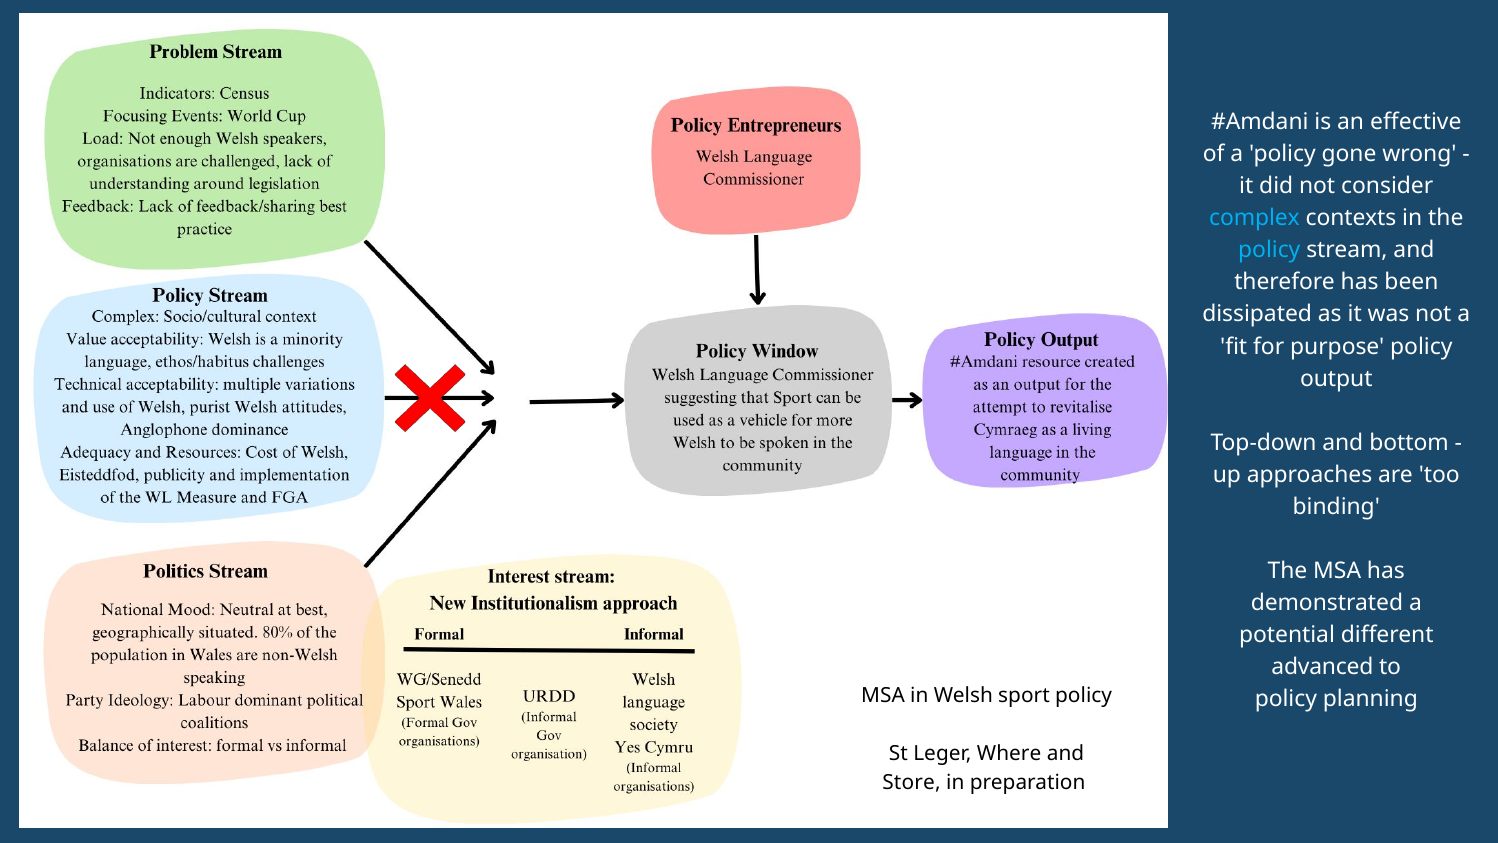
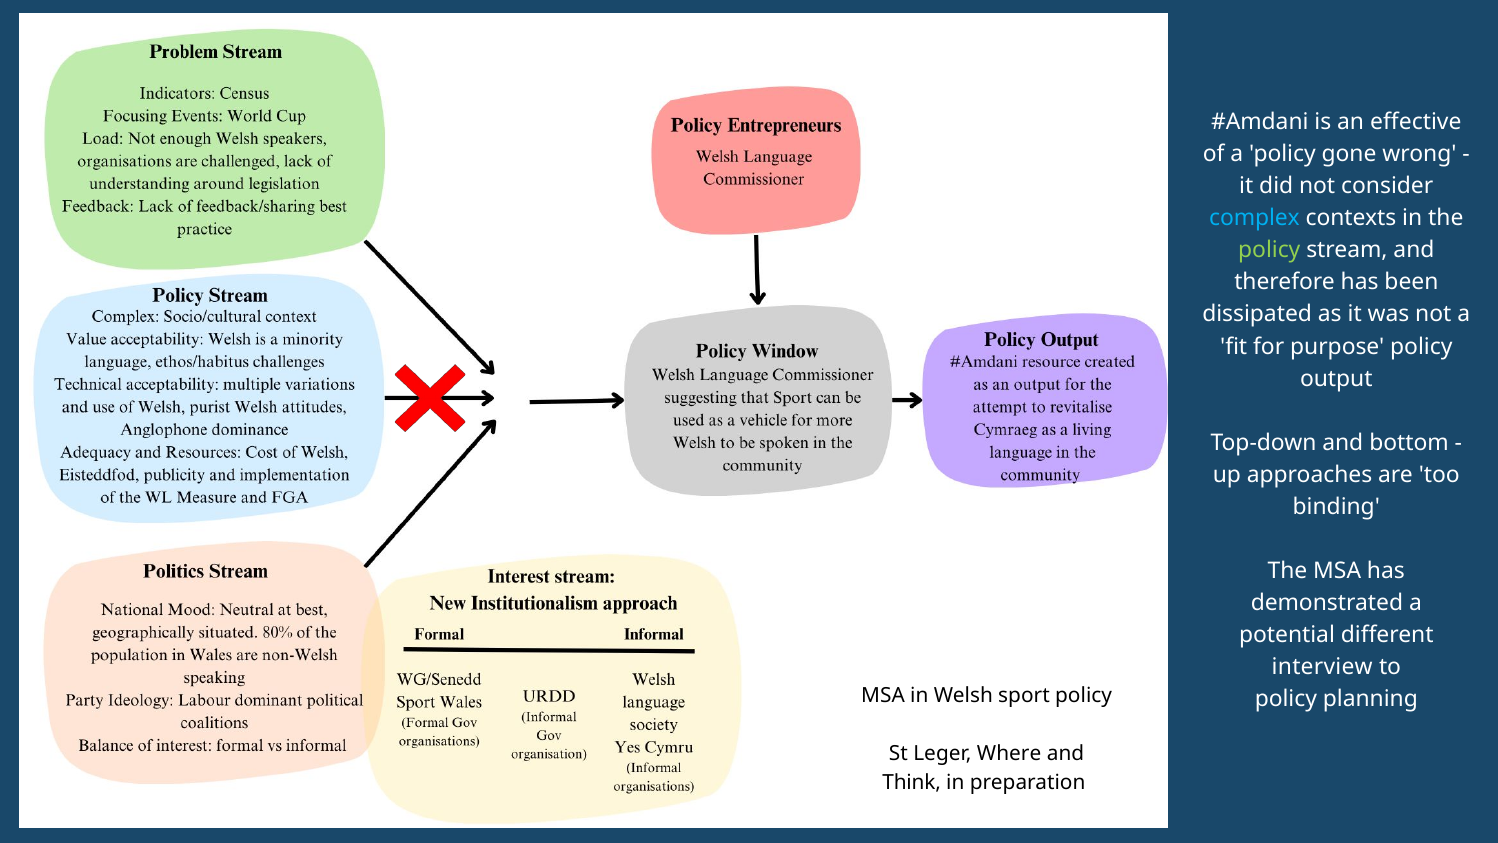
policy colour: light blue -> light green (1269, 250)
advanced: advanced -> interview (1322, 667)
Store: Store -> Think (912, 783)
